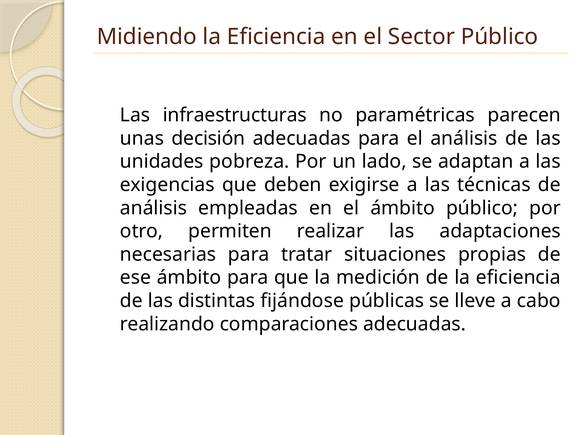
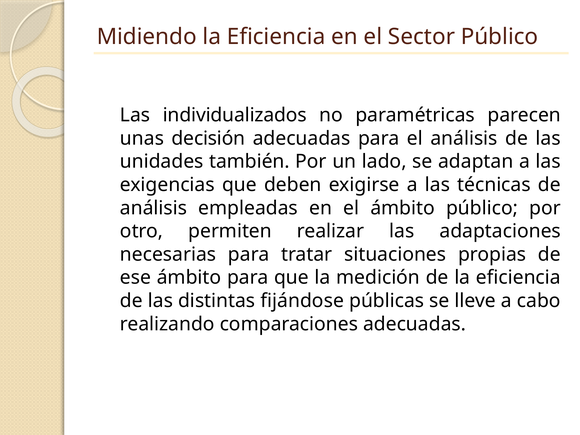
infraestructuras: infraestructuras -> individualizados (235, 115)
pobreza: pobreza -> también (249, 162)
